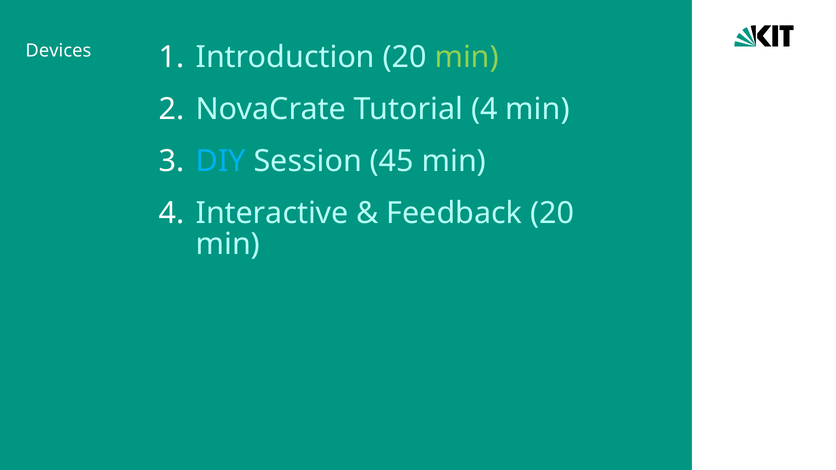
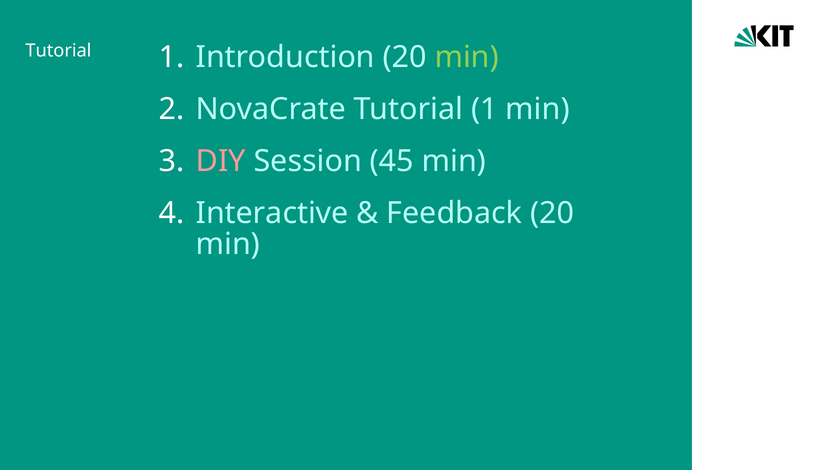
Devices: Devices -> Tutorial (58, 51)
NovaCrate Tutorial 4: 4 -> 1 (484, 109)
DIY colour: light blue -> pink (221, 161)
